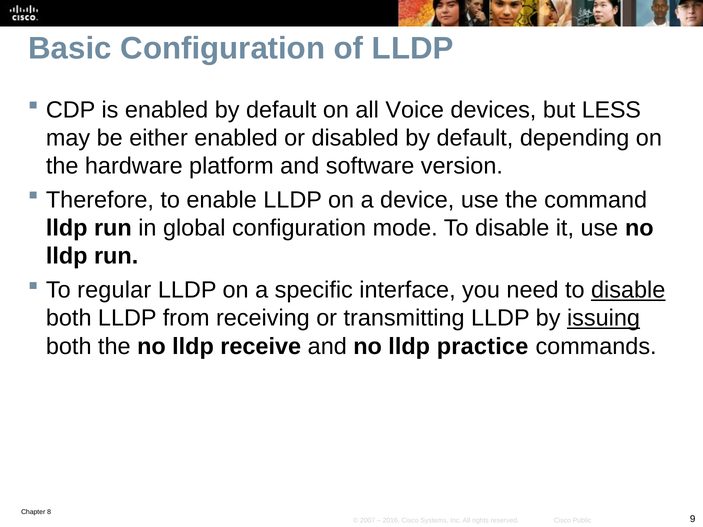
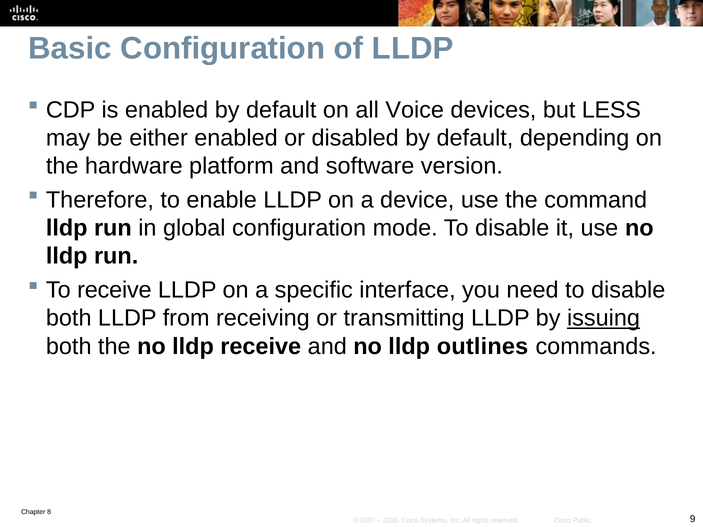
To regular: regular -> receive (114, 290)
disable underline: present -> none (628, 290)
practice: practice -> outlines (483, 347)
